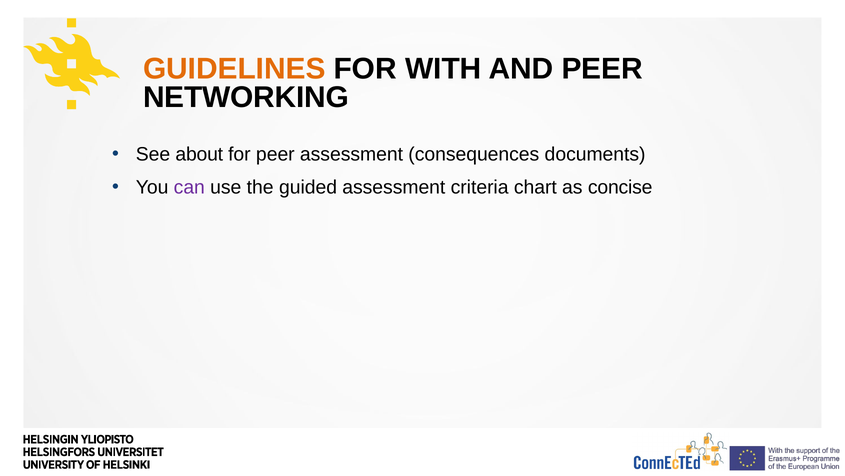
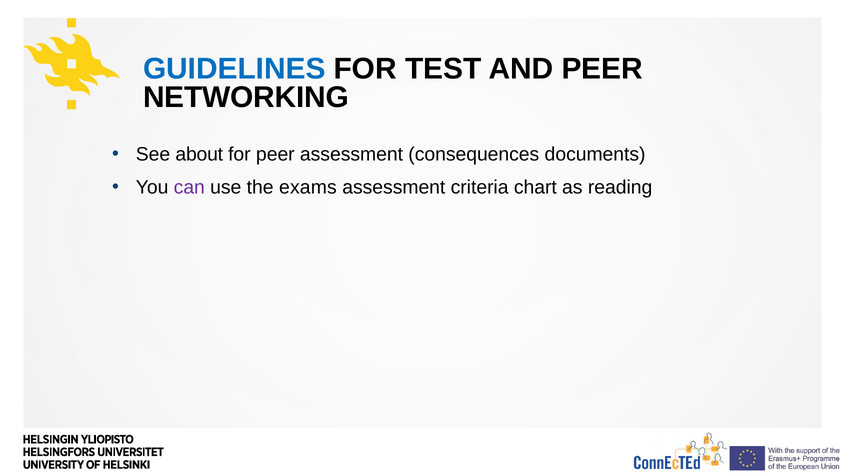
GUIDELINES colour: orange -> blue (234, 69)
WITH: WITH -> TEST (443, 69)
guided: guided -> exams (308, 187)
concise: concise -> reading (620, 187)
